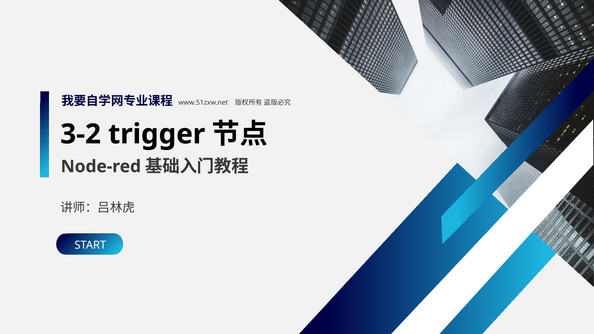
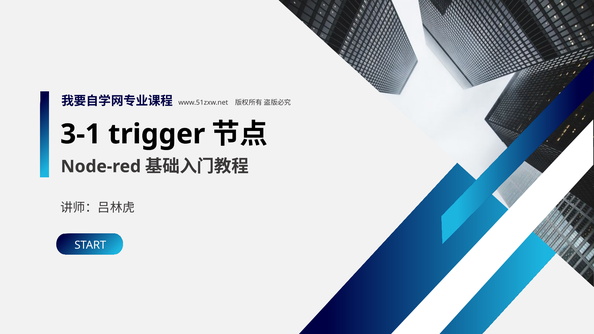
3-2: 3-2 -> 3-1 (81, 134)
